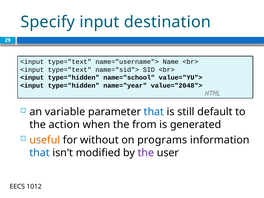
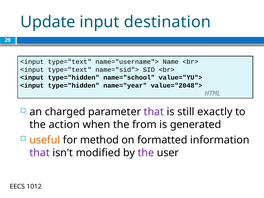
Specify: Specify -> Update (48, 22)
variable: variable -> charged (65, 112)
that colour: blue -> purple (154, 112)
default: default -> exactly (215, 112)
without: without -> method (100, 140)
programs: programs -> formatted (162, 140)
that colour: blue -> purple (40, 153)
